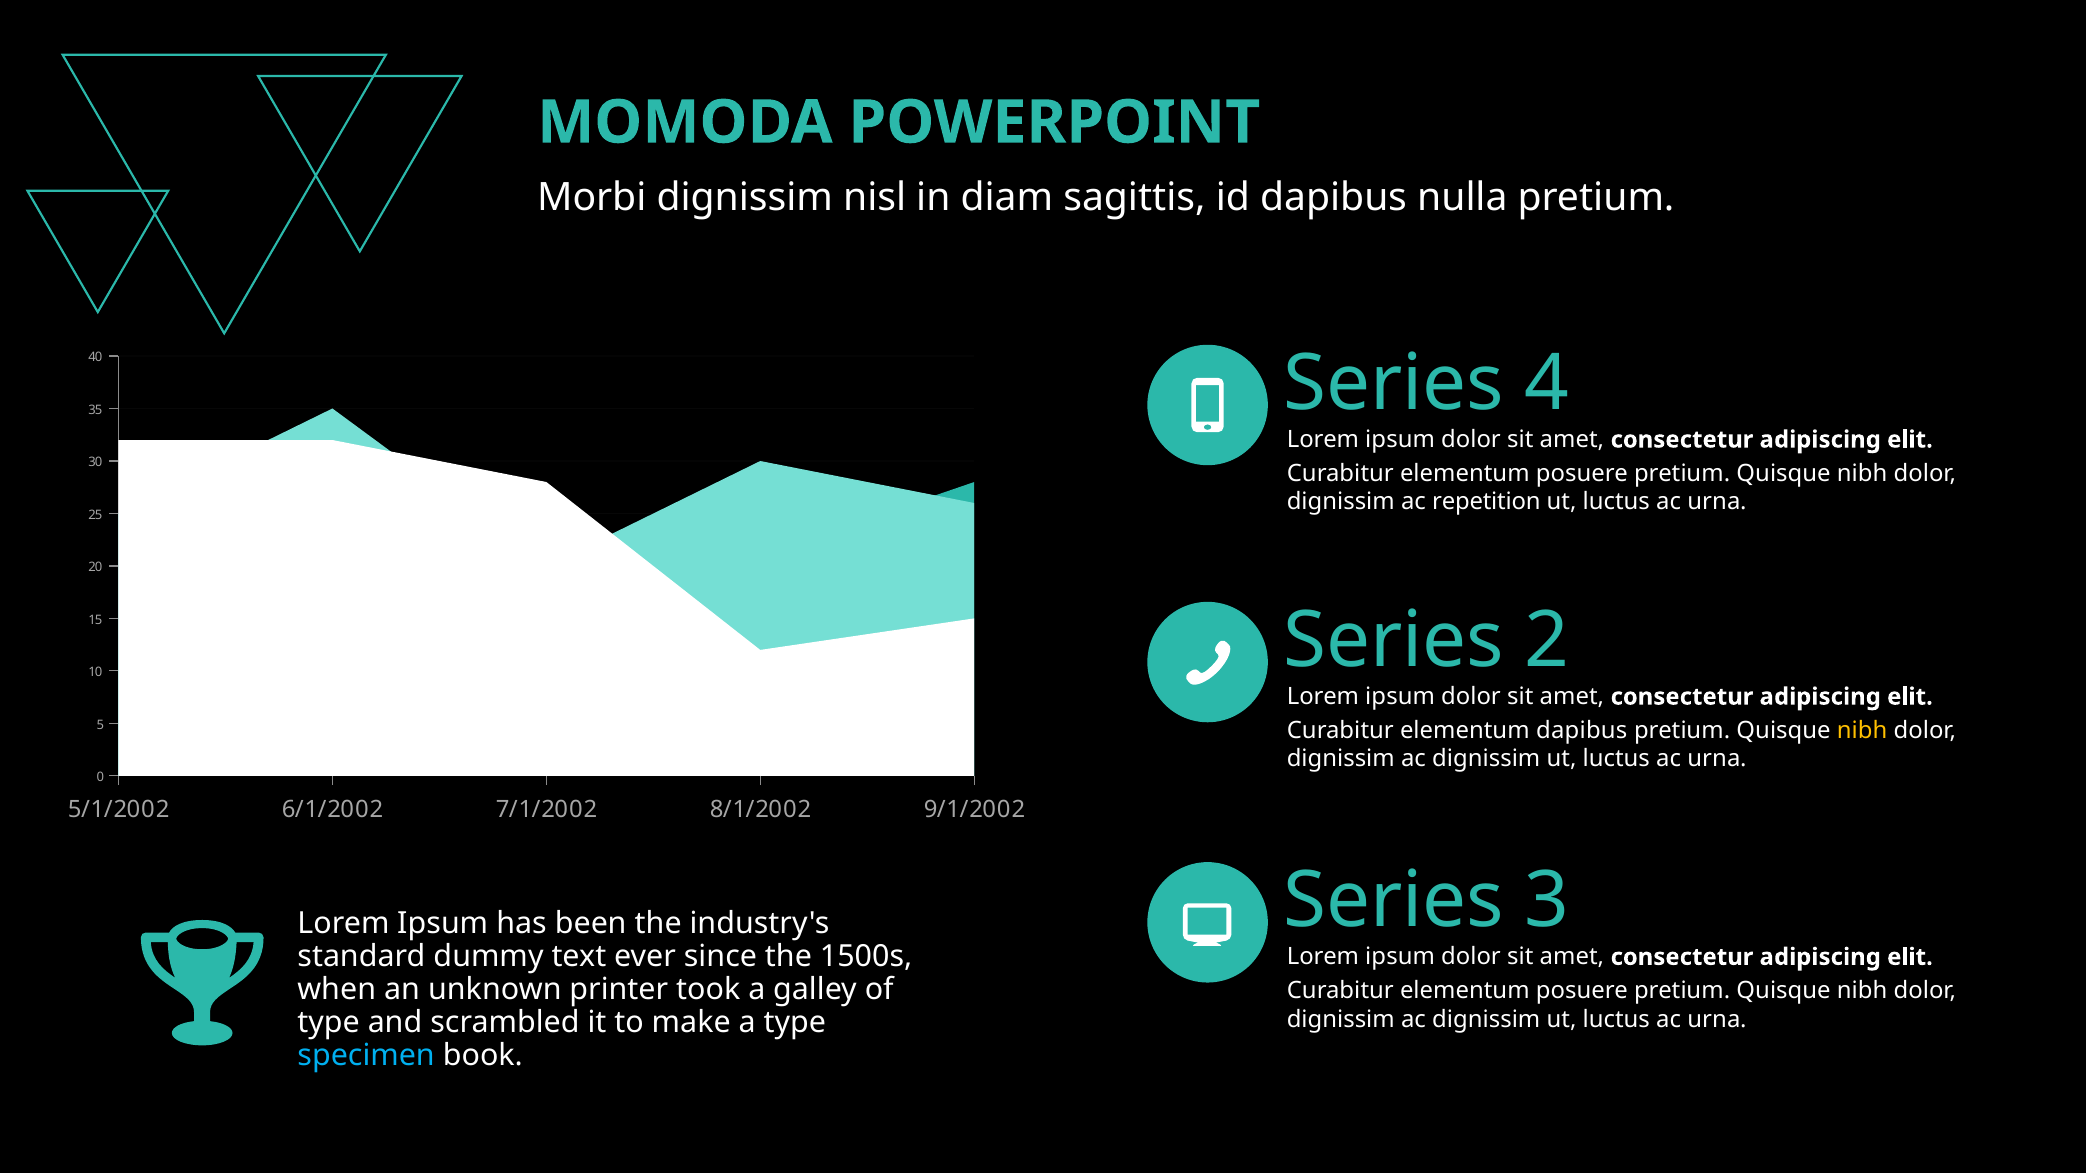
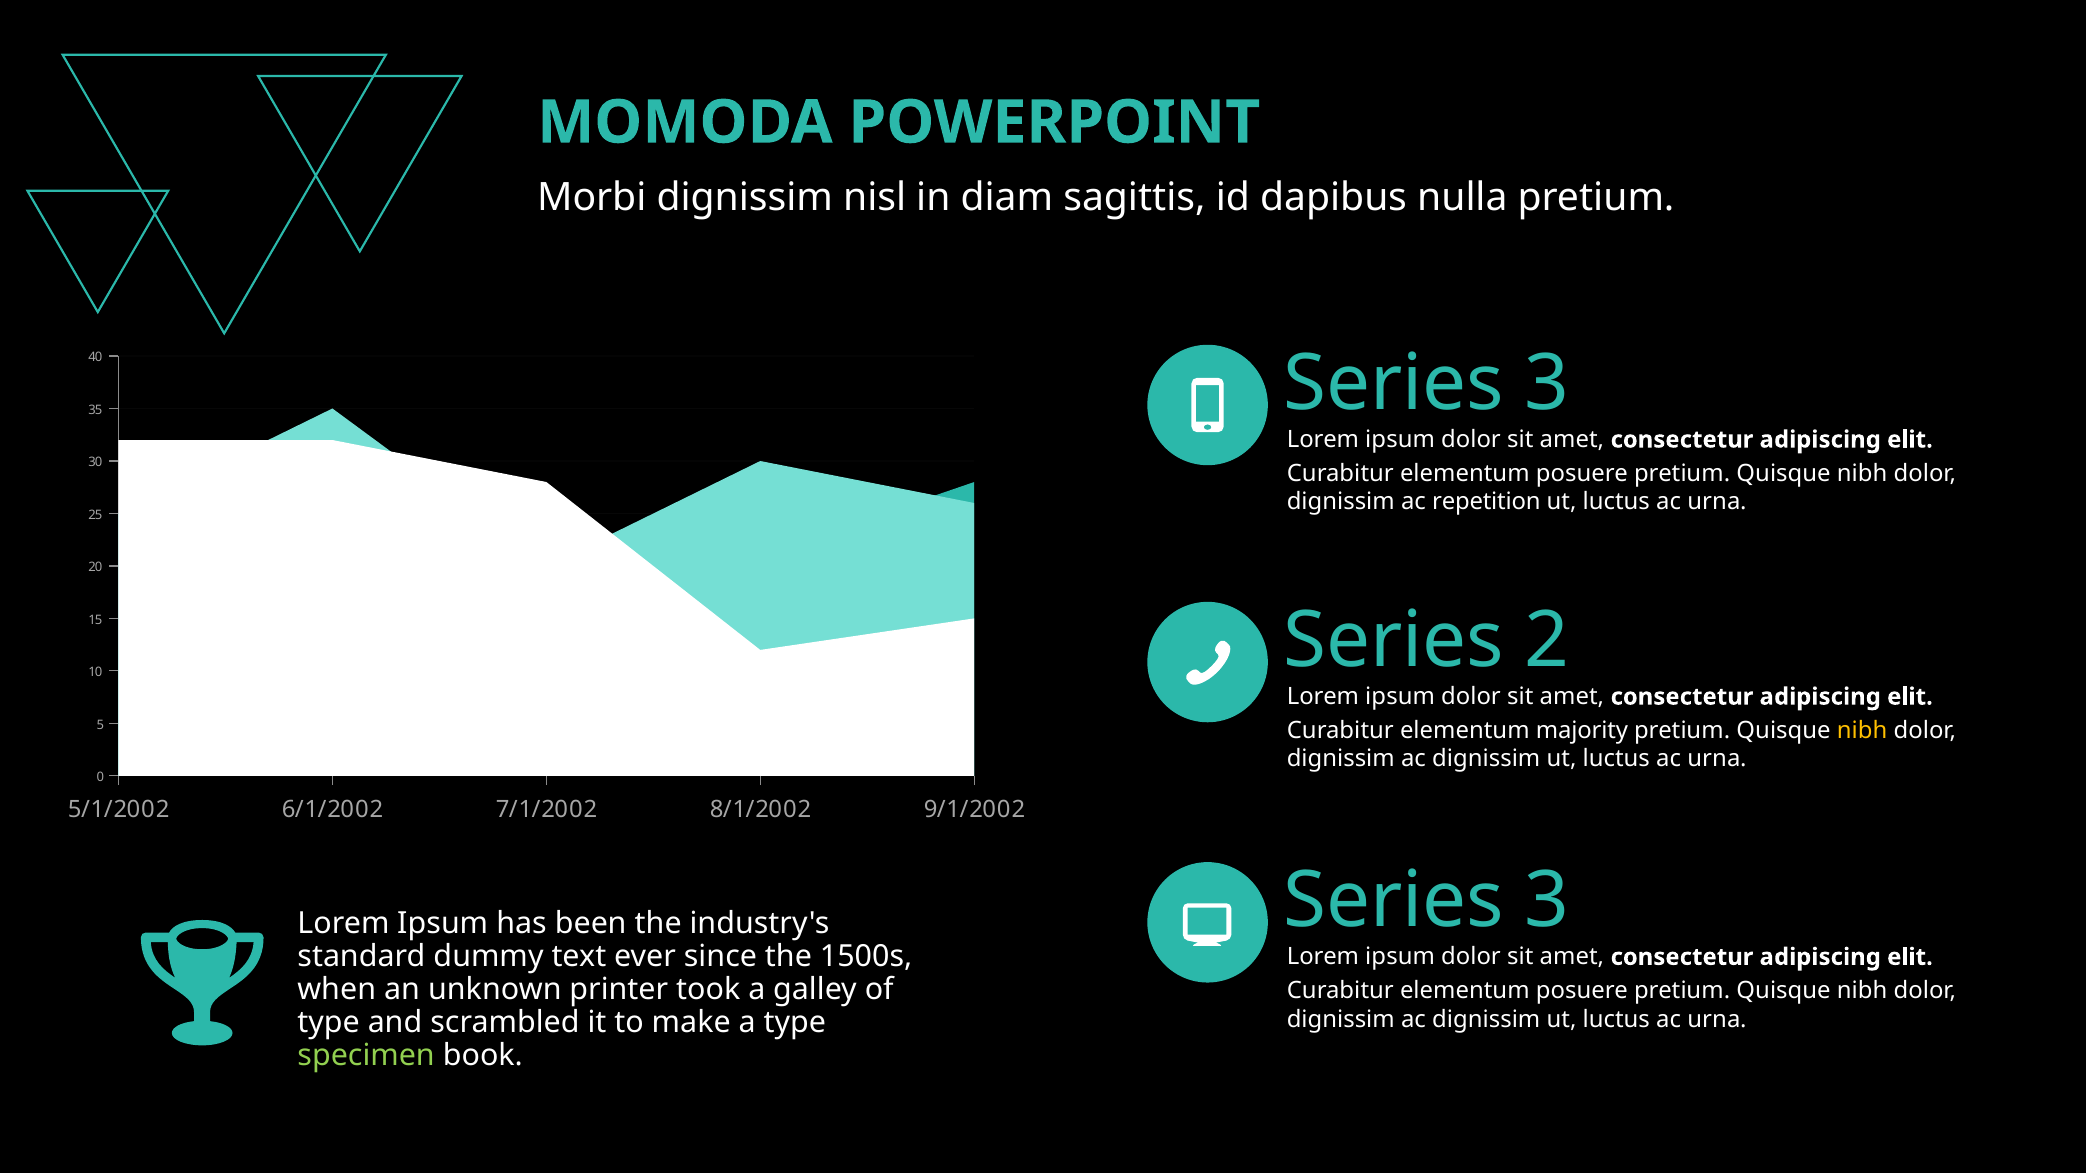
4: 4 -> 3 (1547, 384)
elementum dapibus: dapibus -> majority (1582, 730)
specimen colour: light blue -> light green (366, 1055)
